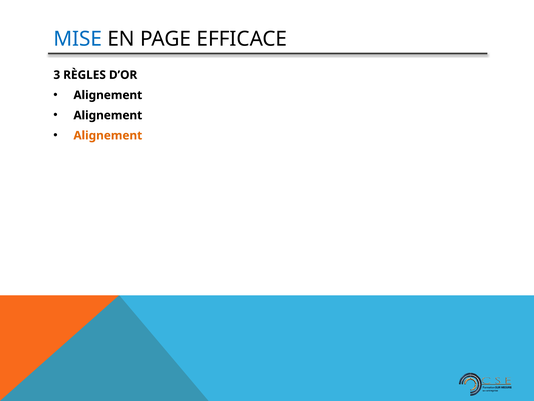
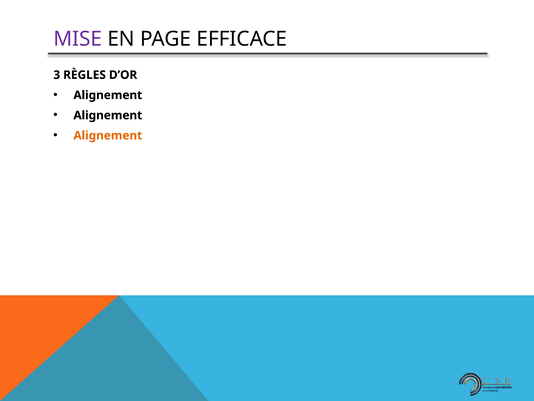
MISE colour: blue -> purple (78, 39)
